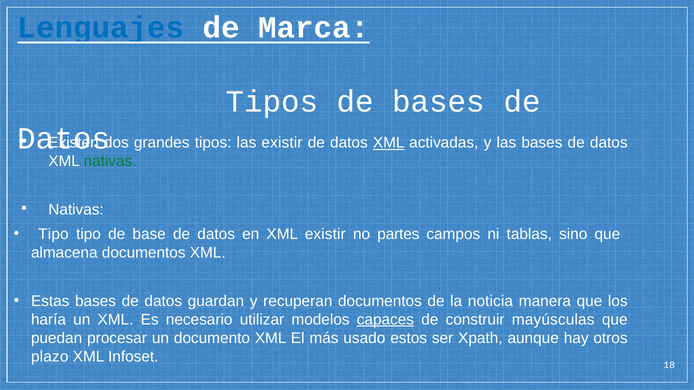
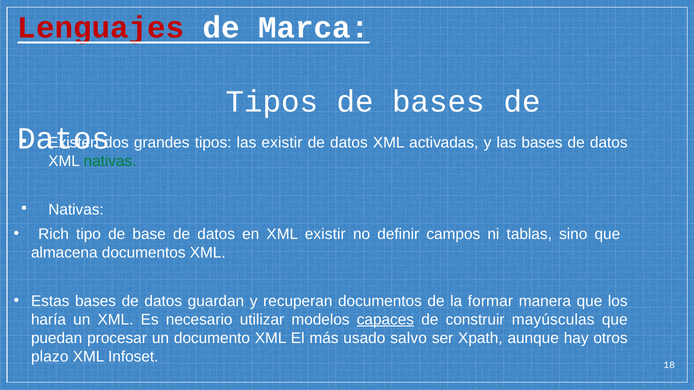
Lenguajes colour: blue -> red (101, 28)
XML underline: present -> none (389, 143)
Tipo: Tipo -> Rich (54, 234)
partes: partes -> definir (398, 234)
noticia: noticia -> formar (490, 301)
estos: estos -> salvo (409, 338)
